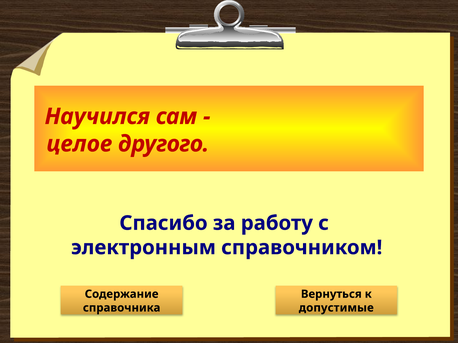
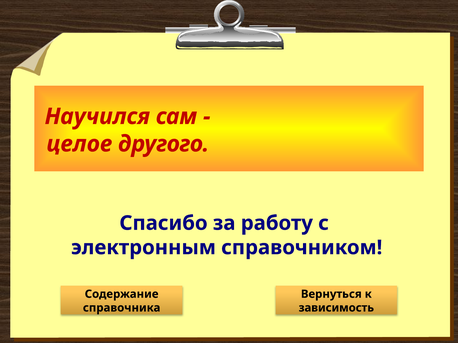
допустимые: допустимые -> зависимость (336, 308)
